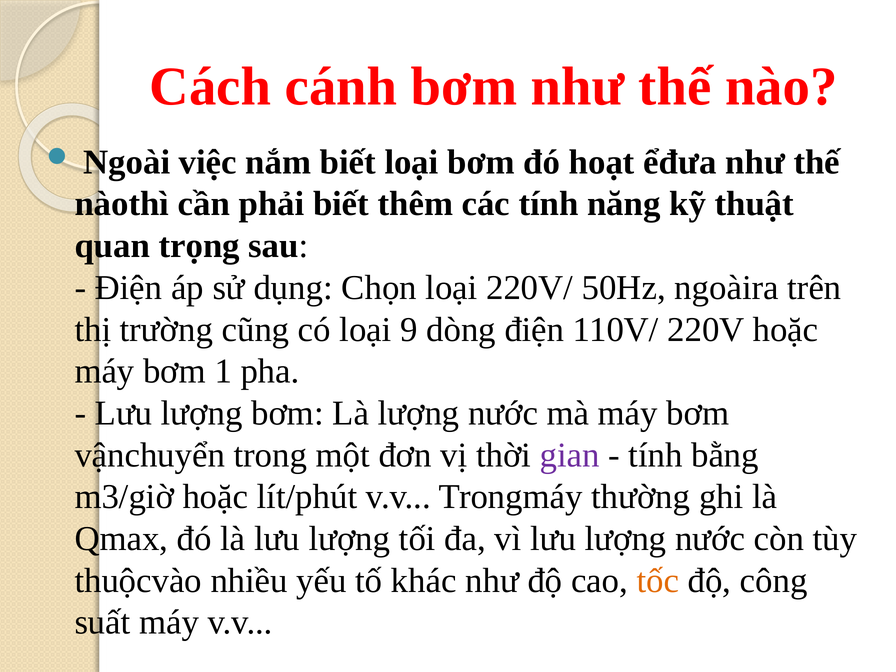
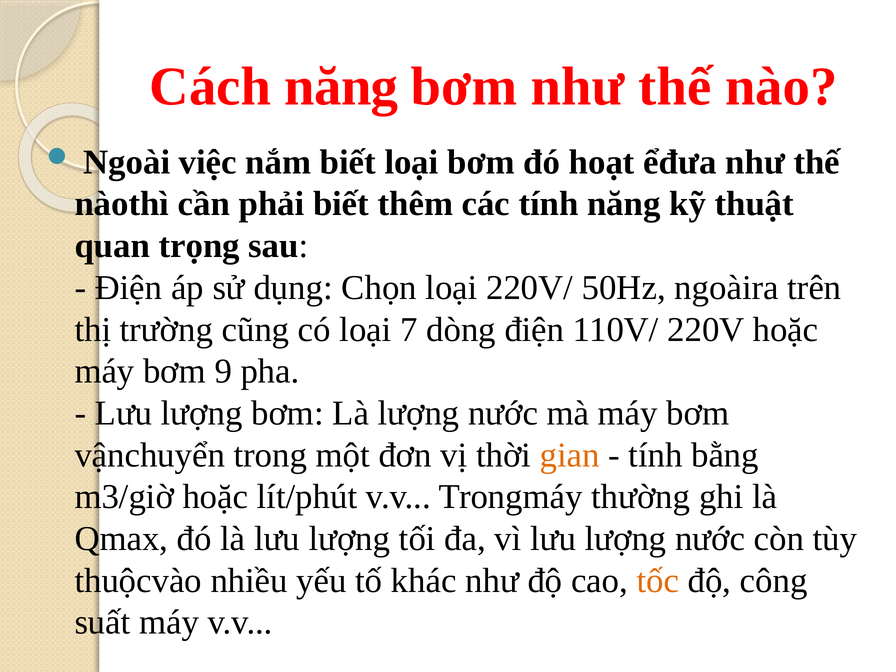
Cách cánh: cánh -> năng (341, 87)
9: 9 -> 7 (409, 330)
1: 1 -> 9 (223, 371)
gian colour: purple -> orange (570, 455)
